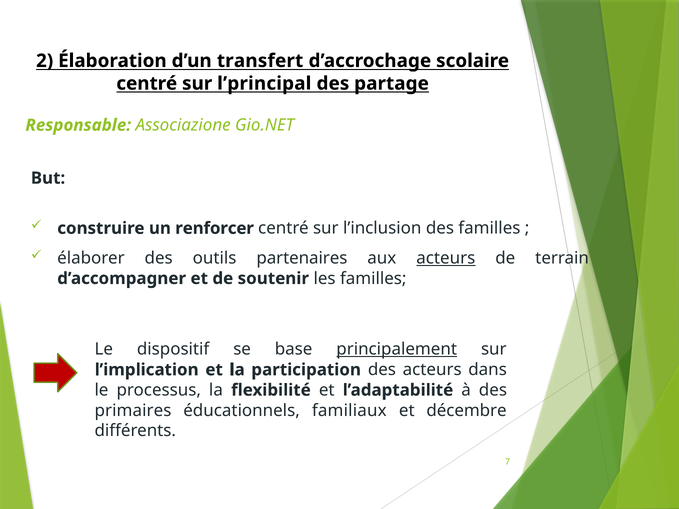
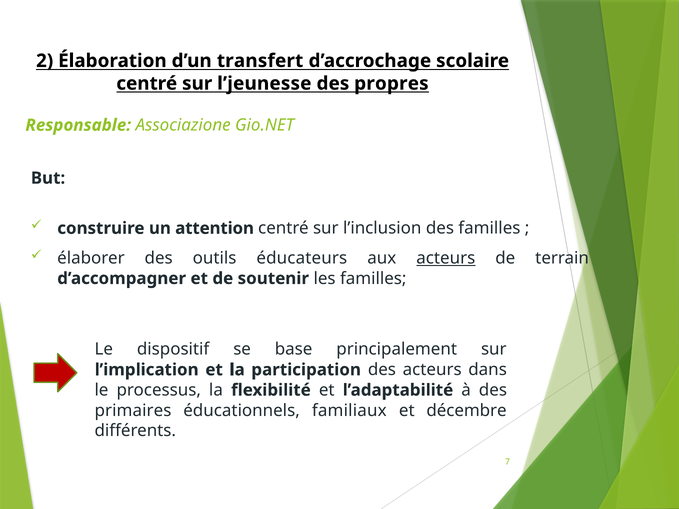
l’principal: l’principal -> l’jeunesse (264, 83)
partage: partage -> propres (391, 83)
renforcer: renforcer -> attention (215, 228)
partenaires: partenaires -> éducateurs (302, 258)
principalement underline: present -> none (397, 350)
